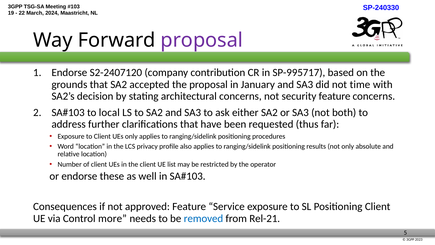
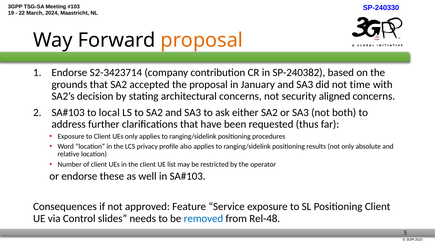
proposal colour: purple -> orange (202, 40)
S2-2407120: S2-2407120 -> S2-3423714 (116, 73)
SP-995717: SP-995717 -> SP-240382 (299, 73)
security feature: feature -> aligned (335, 96)
more: more -> slides (113, 218)
Rel-21: Rel-21 -> Rel-48 (265, 218)
